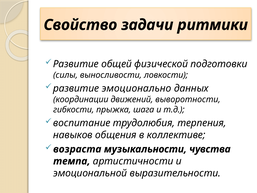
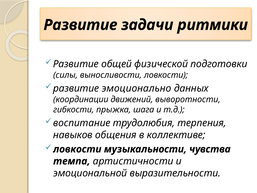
Свойство: Свойство -> Развитие (80, 25)
возраста: возраста -> ловкости (77, 149)
